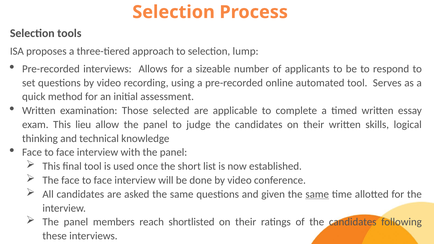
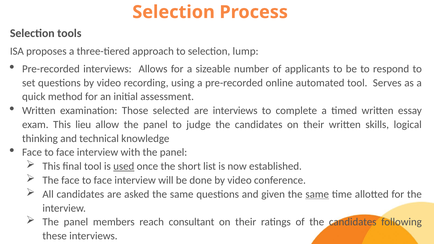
are applicable: applicable -> interviews (235, 111)
used underline: none -> present (124, 166)
shortlisted: shortlisted -> consultant (192, 222)
